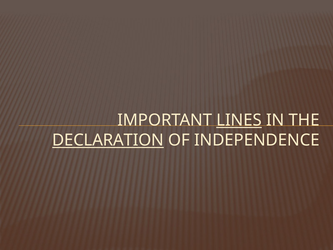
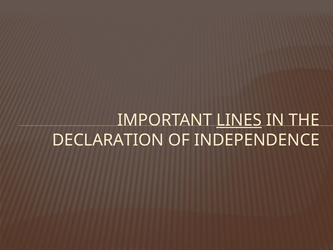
DECLARATION underline: present -> none (108, 140)
